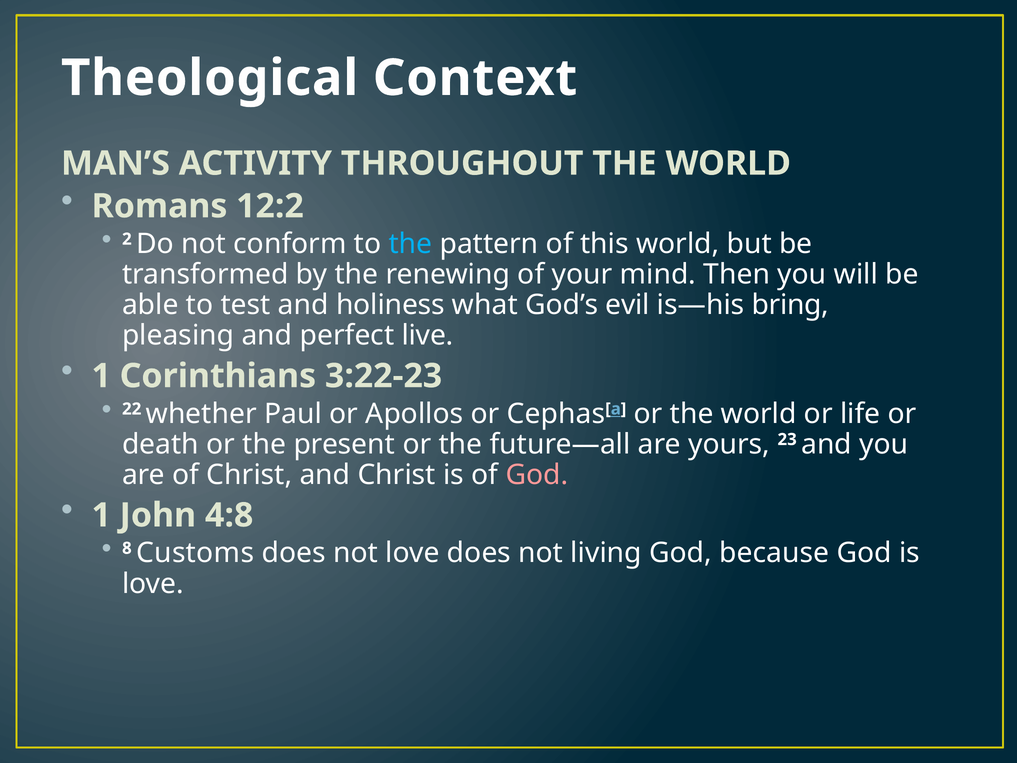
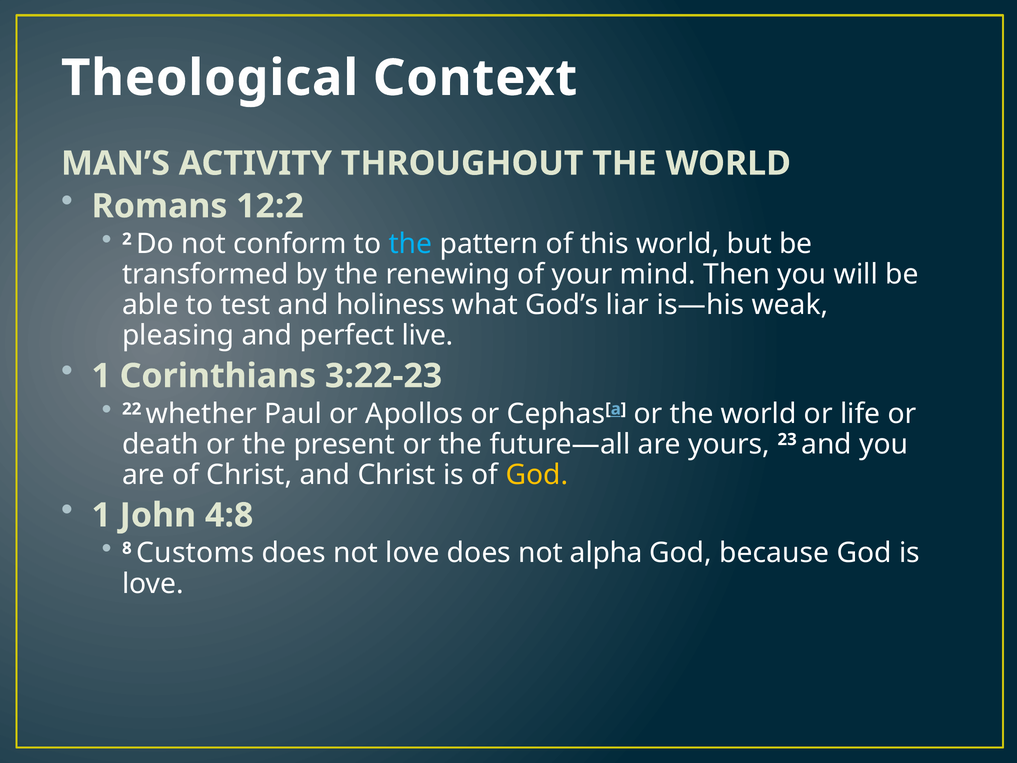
evil: evil -> liar (627, 305)
bring: bring -> weak (790, 305)
God colour: pink -> yellow (537, 475)
living: living -> alpha (606, 553)
